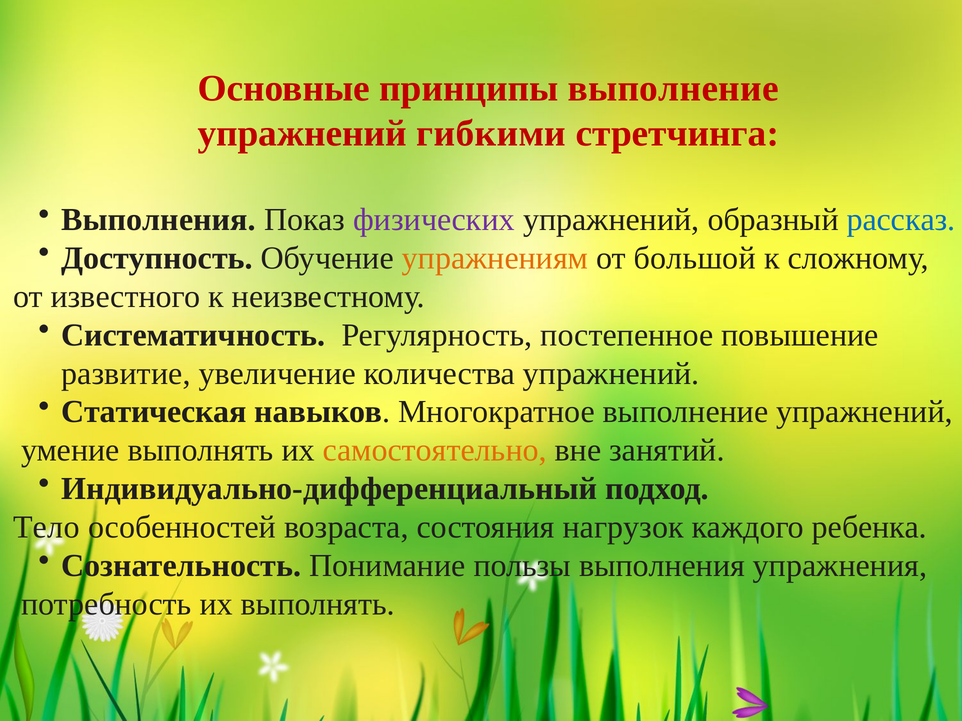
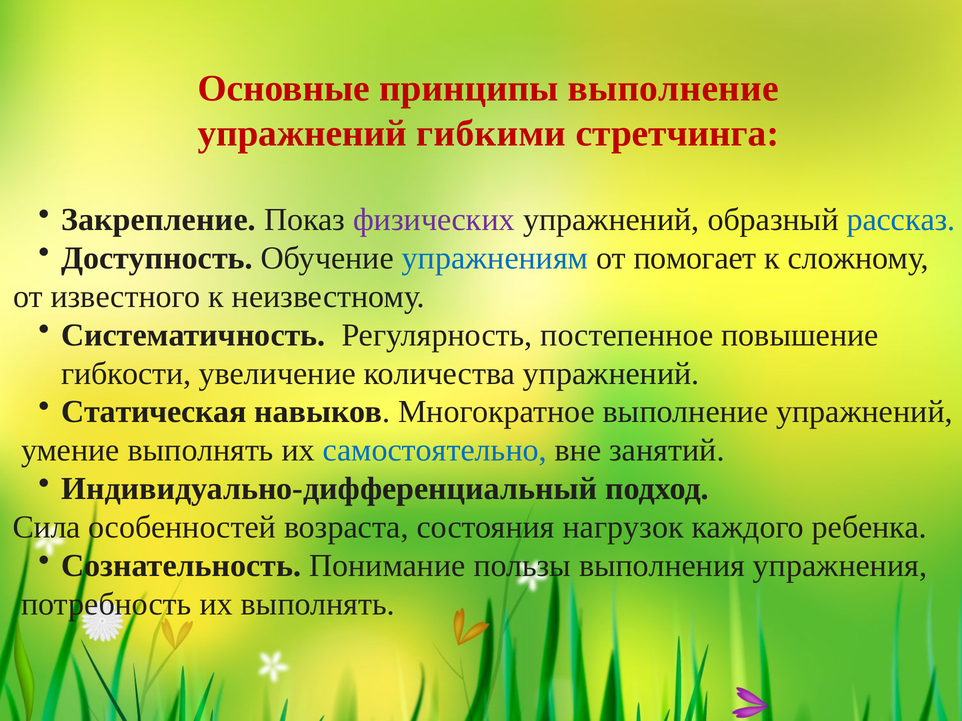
Выполнения: Выполнения -> Закрепление (159, 220)
упражнениям colour: orange -> blue (495, 258)
большой: большой -> помогает (695, 258)
развитие: развитие -> гибкости (126, 374)
самостоятельно colour: orange -> blue (435, 451)
Тело: Тело -> Сила (47, 528)
